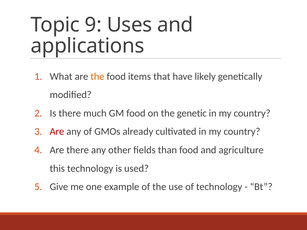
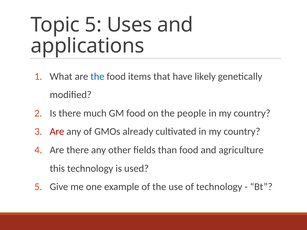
Topic 9: 9 -> 5 (93, 25)
the colour: orange -> blue (97, 77)
genetic: genetic -> people (192, 113)
